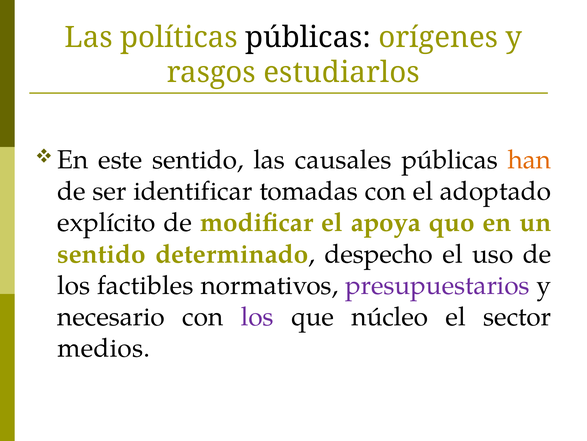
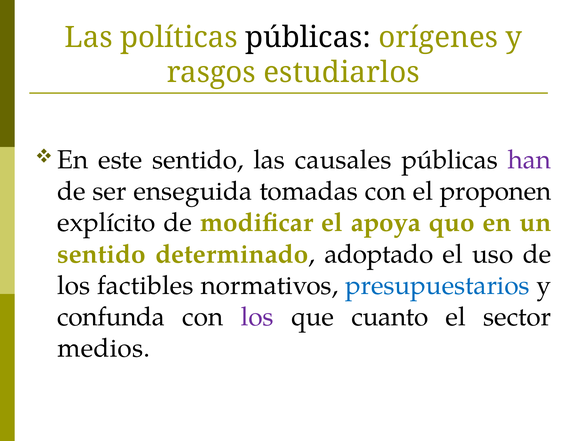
han colour: orange -> purple (529, 160)
identificar: identificar -> enseguida (193, 191)
adoptado: adoptado -> proponen (496, 191)
despecho: despecho -> adoptado (379, 254)
presupuestarios colour: purple -> blue (437, 285)
necesario: necesario -> confunda (111, 316)
núcleo: núcleo -> cuanto (390, 316)
